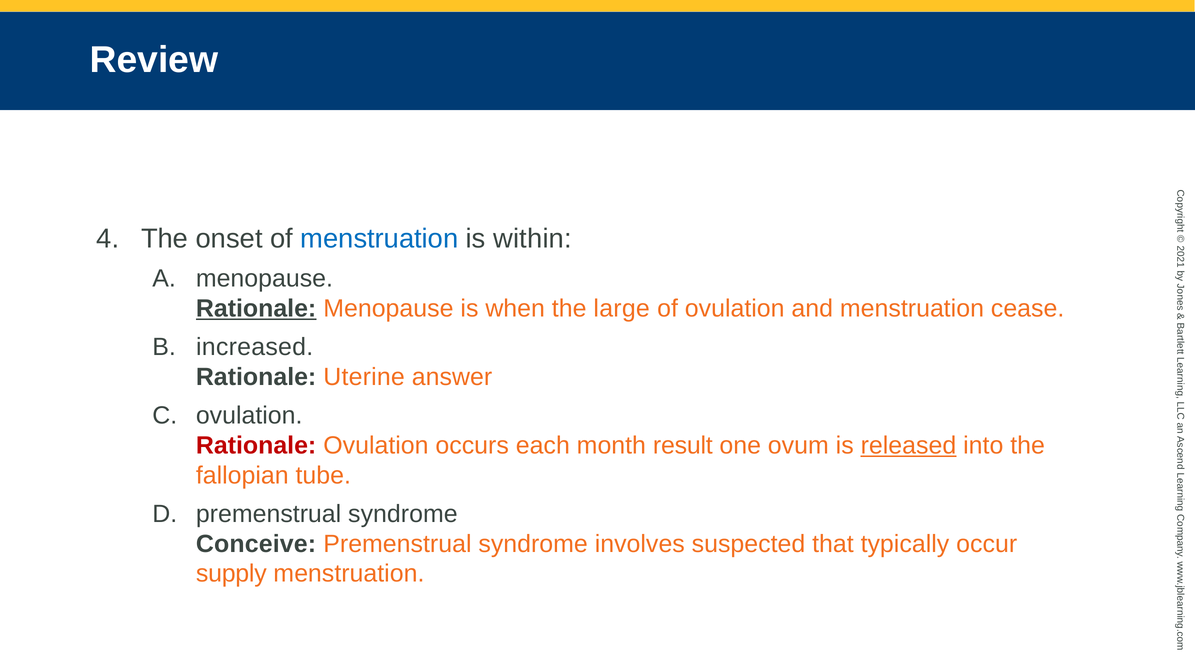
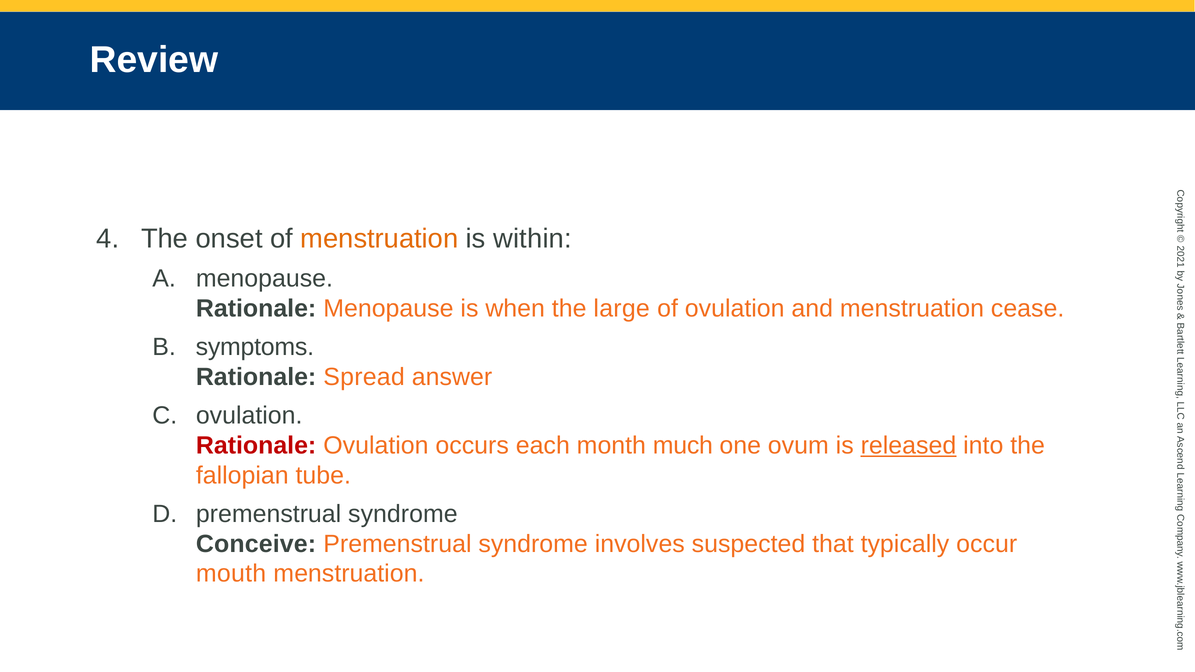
menstruation colour: blue -> orange (379, 239)
Rationale underline: present -> none (256, 309)
increased: increased -> symptoms (255, 347)
Uterine: Uterine -> Spread (364, 377)
result: result -> much (683, 446)
supply: supply -> mouth (231, 574)
